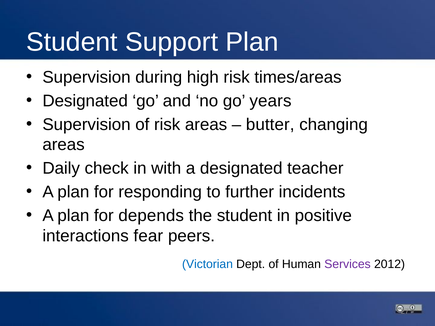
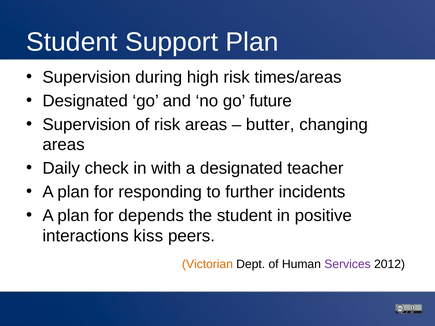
years: years -> future (271, 101)
fear: fear -> kiss (148, 236)
Victorian colour: blue -> orange (207, 264)
